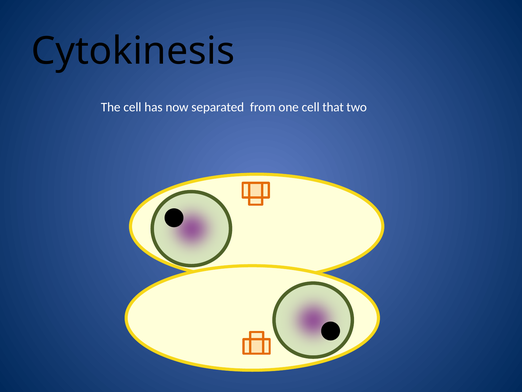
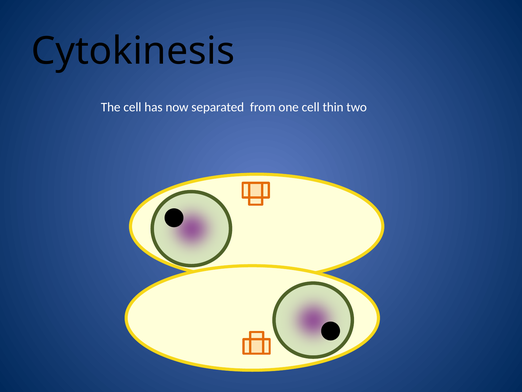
that: that -> thin (333, 107)
